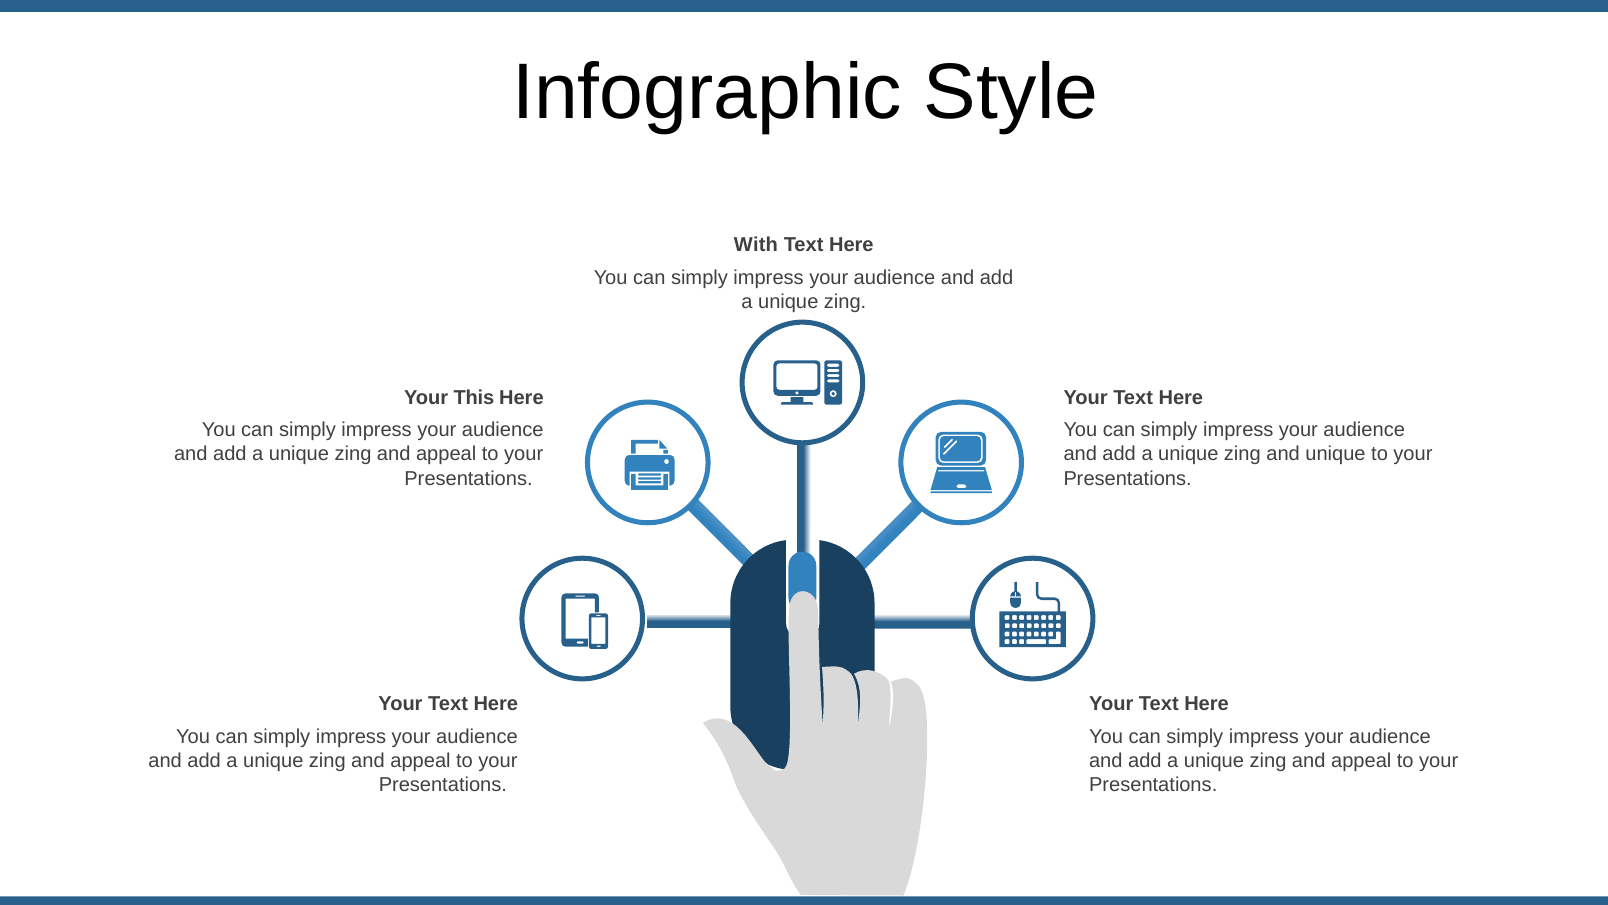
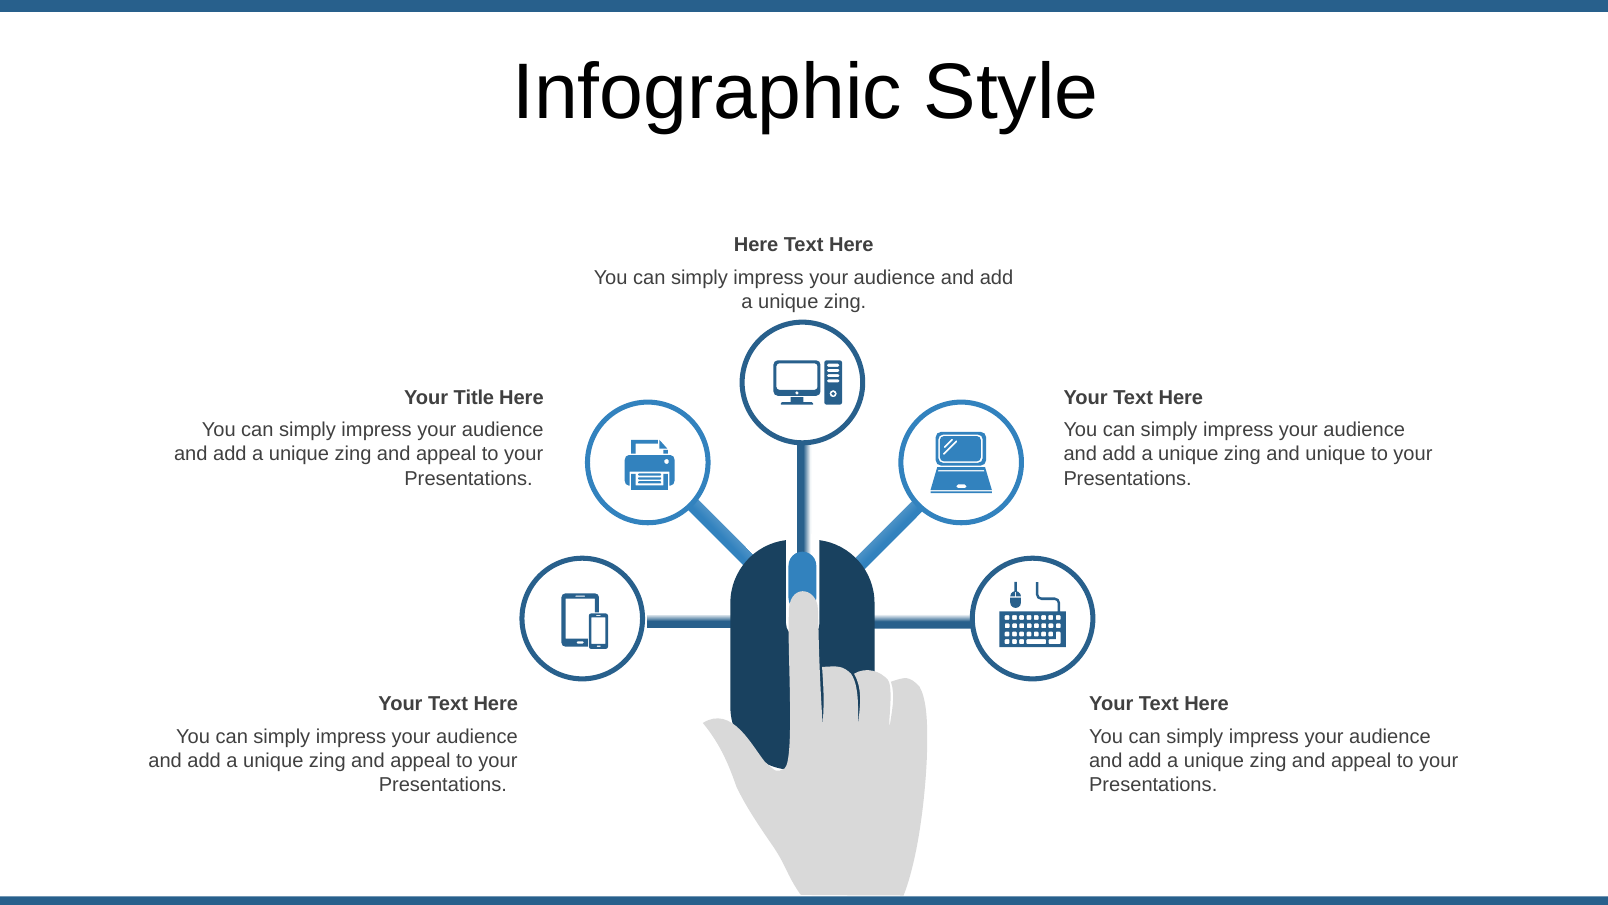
With: With -> Here (756, 244)
This: This -> Title (474, 397)
